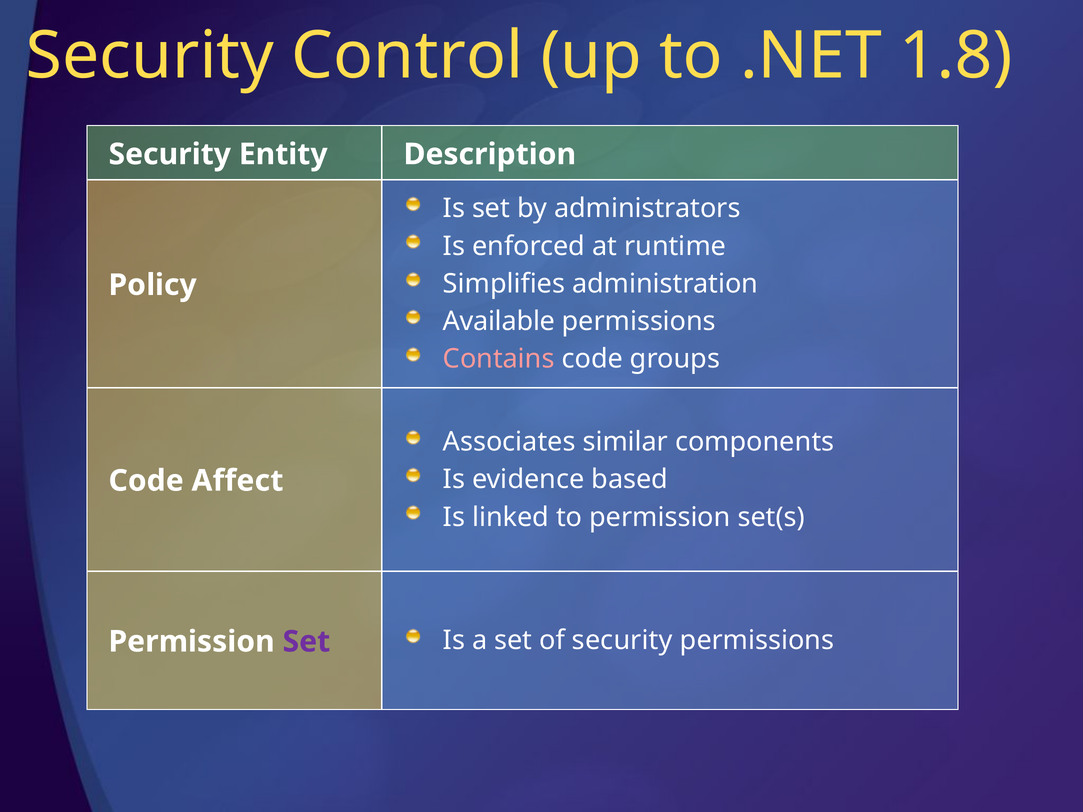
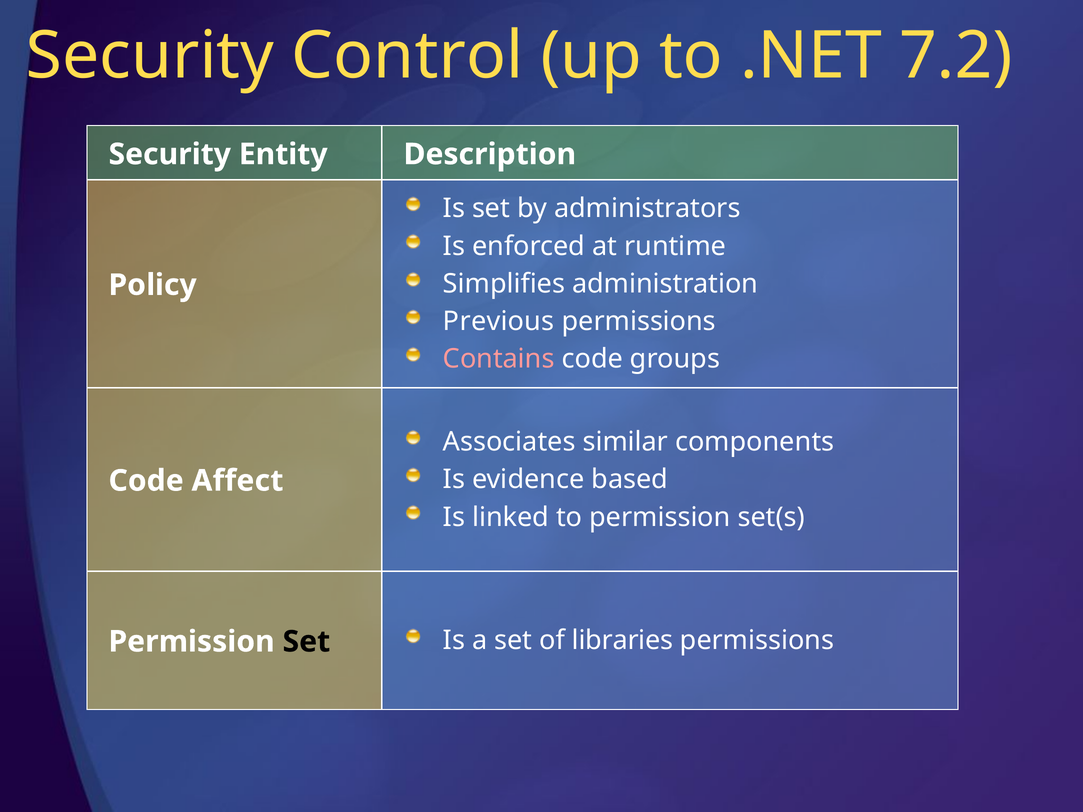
1.8: 1.8 -> 7.2 (956, 56)
Available: Available -> Previous (499, 321)
Set colour: purple -> black (306, 642)
of security: security -> libraries (623, 641)
